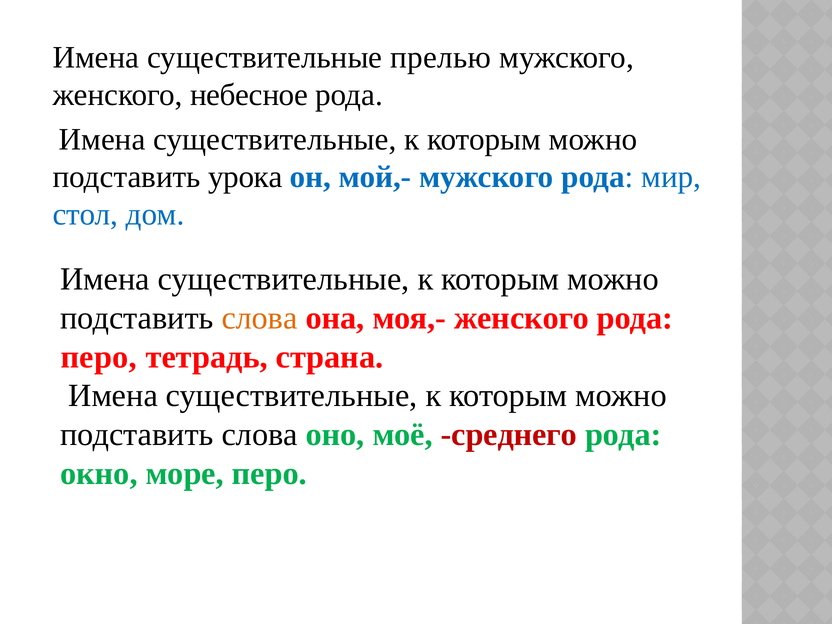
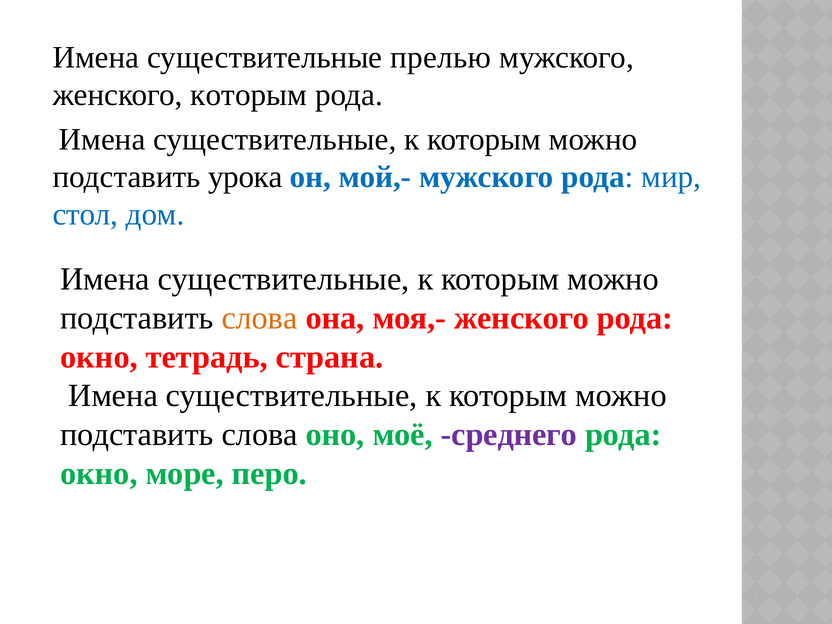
женского небесное: небесное -> которым (249, 95)
перо: перо -> окно (99, 357)
среднего colour: red -> purple (509, 435)
